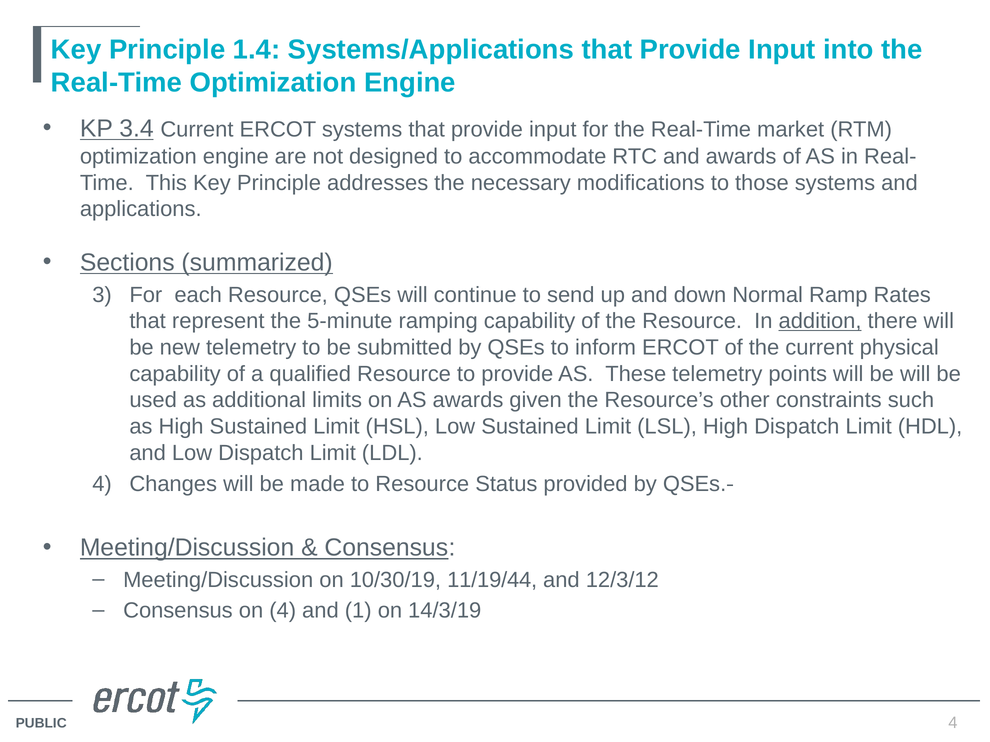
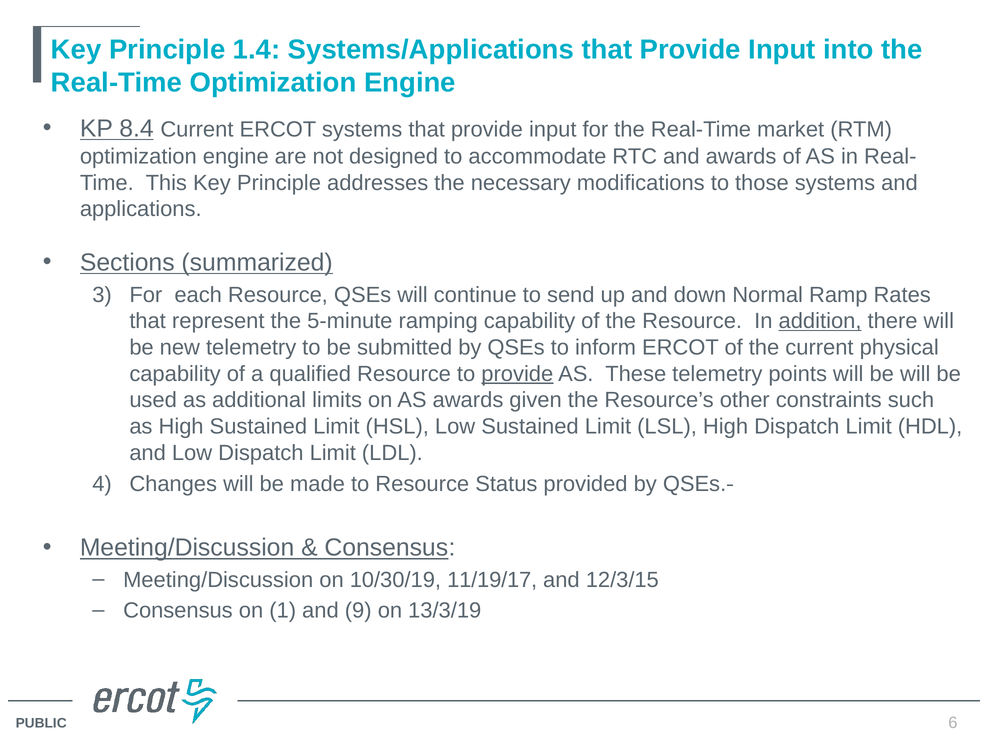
3.4: 3.4 -> 8.4 (136, 129)
provide underline: none -> present (517, 374)
11/19/44: 11/19/44 -> 11/19/17 (492, 580)
12/3/12: 12/3/12 -> 12/3/15 (622, 580)
on 4: 4 -> 1 (283, 611)
1: 1 -> 9 (358, 611)
14/3/19: 14/3/19 -> 13/3/19 (445, 611)
4: 4 -> 6 (953, 723)
